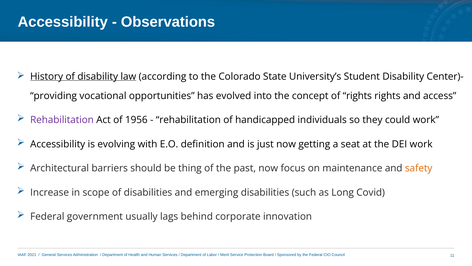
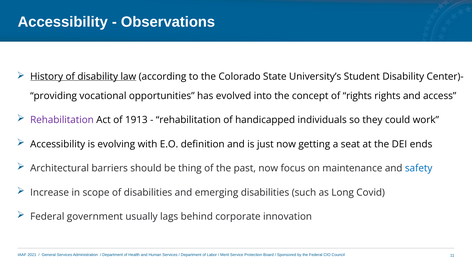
1956: 1956 -> 1913 (136, 120)
DEI work: work -> ends (421, 144)
safety colour: orange -> blue (419, 168)
